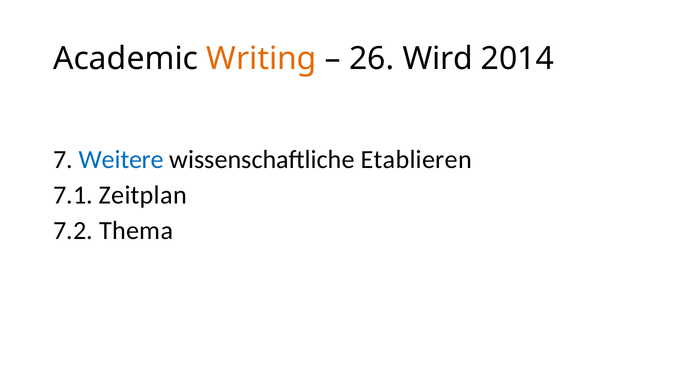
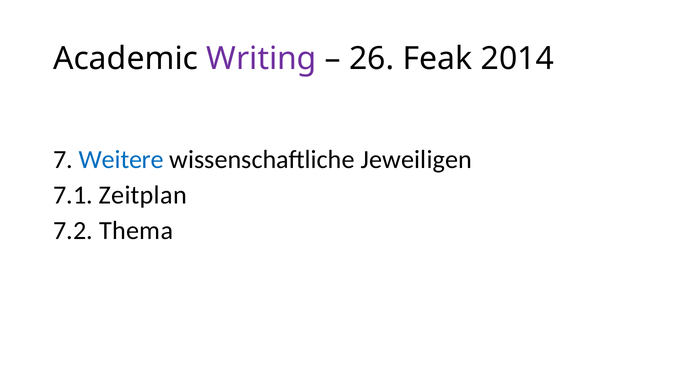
Writing colour: orange -> purple (262, 59)
Wird: Wird -> Feak (438, 59)
Etablieren: Etablieren -> Jeweiligen (416, 160)
